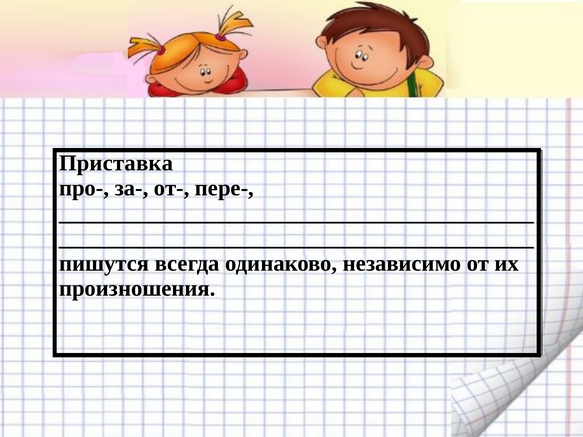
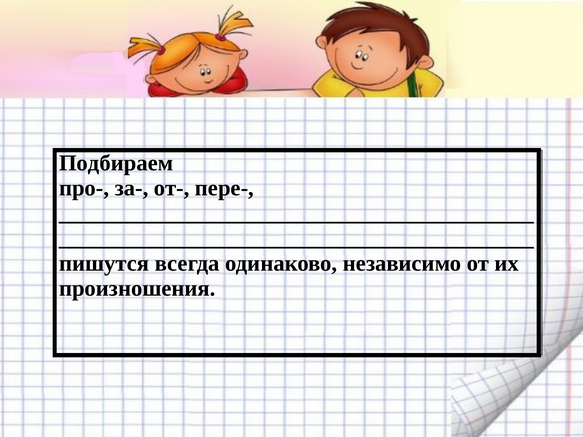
Приставка: Приставка -> Подбираем (116, 163)
